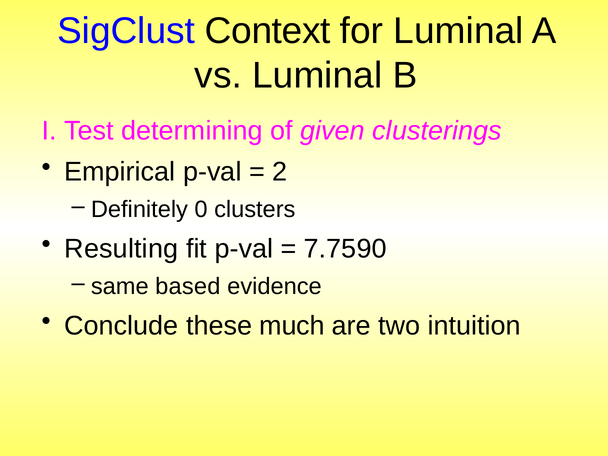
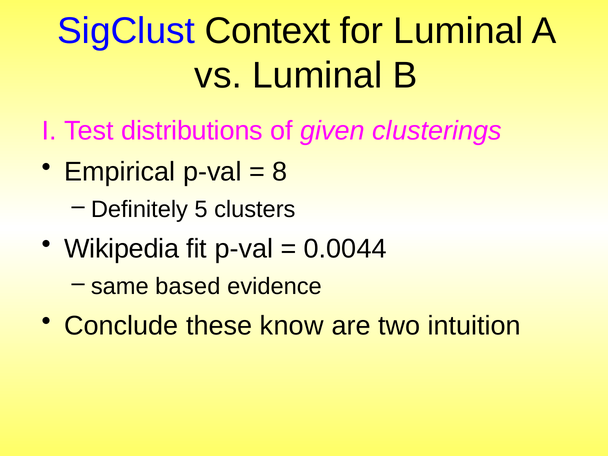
determining: determining -> distributions (192, 131)
2: 2 -> 8 (280, 172)
0: 0 -> 5 (201, 210)
Resulting: Resulting -> Wikipedia (122, 249)
7.7590: 7.7590 -> 0.0044 (345, 249)
much: much -> know (292, 326)
